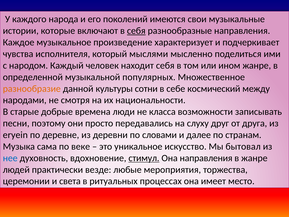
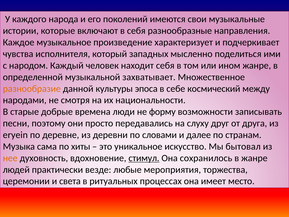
себя underline: present -> none (136, 31)
мыслями: мыслями -> западных (149, 54)
популярных: популярных -> захватывает (149, 77)
сотни: сотни -> эпоса (146, 89)
класса: класса -> форму (162, 112)
веке: веке -> хиты (81, 146)
нее colour: blue -> orange (10, 158)
Она направления: направления -> сохранилось (206, 158)
